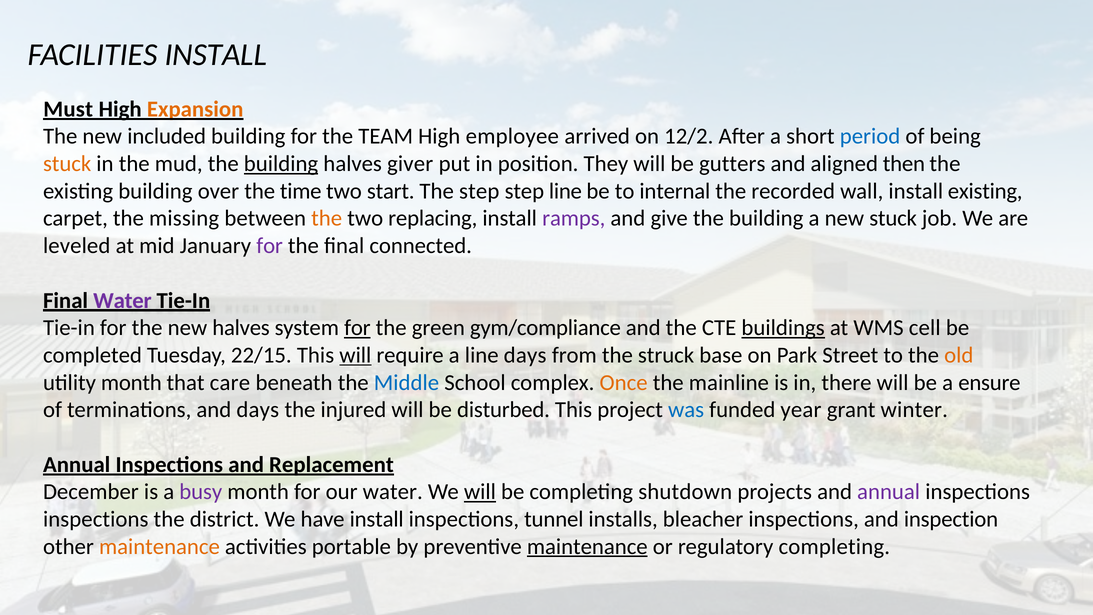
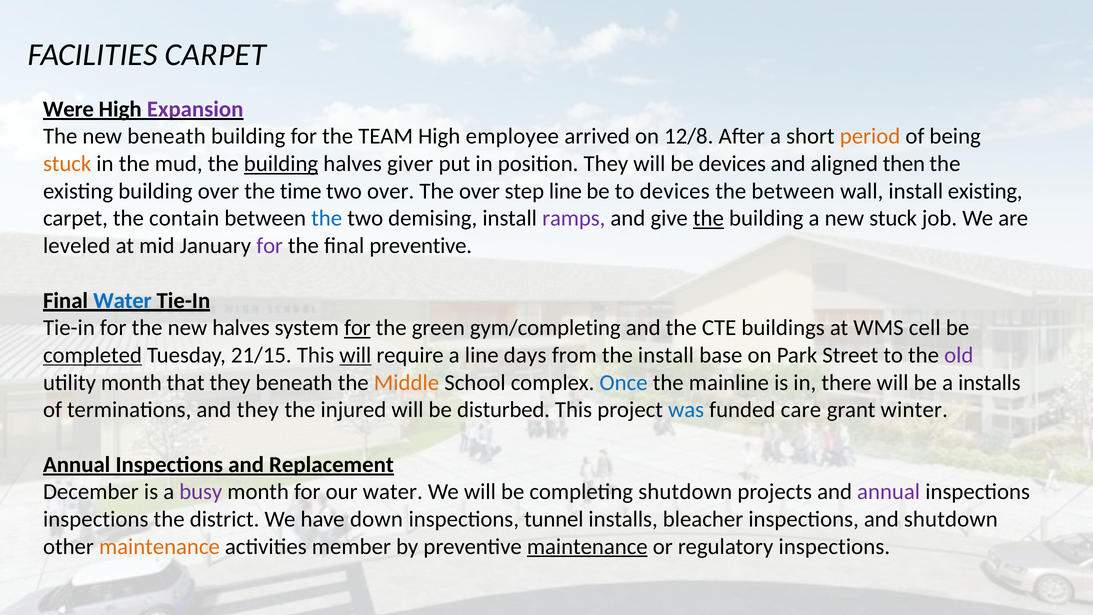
FACILITIES INSTALL: INSTALL -> CARPET (215, 55)
Must: Must -> Were (68, 109)
Expansion colour: orange -> purple (195, 109)
new included: included -> beneath (167, 136)
12/2: 12/2 -> 12/8 (689, 136)
period colour: blue -> orange (870, 136)
be gutters: gutters -> devices (732, 164)
two start: start -> over (391, 191)
The step: step -> over (479, 191)
to internal: internal -> devices (675, 191)
the recorded: recorded -> between (793, 191)
missing: missing -> contain (184, 218)
the colour: orange -> blue (327, 218)
replacing: replacing -> demising (433, 218)
the underline: none -> present (708, 218)
final connected: connected -> preventive (421, 246)
Water colour: purple -> blue (122, 300)
gym/compliance: gym/compliance -> gym/completing (545, 328)
buildings underline: present -> none (783, 328)
completed underline: none -> present (92, 355)
22/15: 22/15 -> 21/15 (261, 355)
the struck: struck -> install (666, 355)
old colour: orange -> purple (959, 355)
that care: care -> they (230, 382)
Middle colour: blue -> orange (406, 382)
Once colour: orange -> blue (624, 382)
a ensure: ensure -> installs (989, 382)
and days: days -> they (258, 410)
year: year -> care (801, 410)
will underline: present -> none (480, 492)
have install: install -> down (376, 519)
and inspection: inspection -> shutdown (951, 519)
portable: portable -> member (351, 546)
regulatory completing: completing -> inspections (834, 546)
